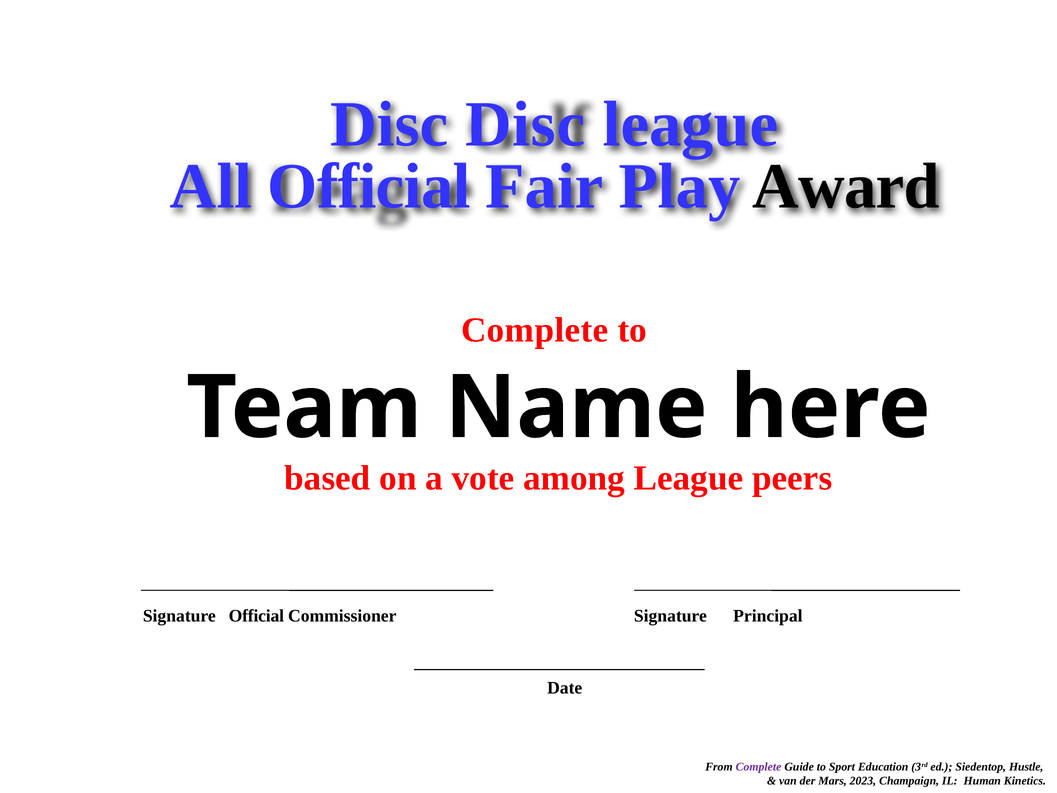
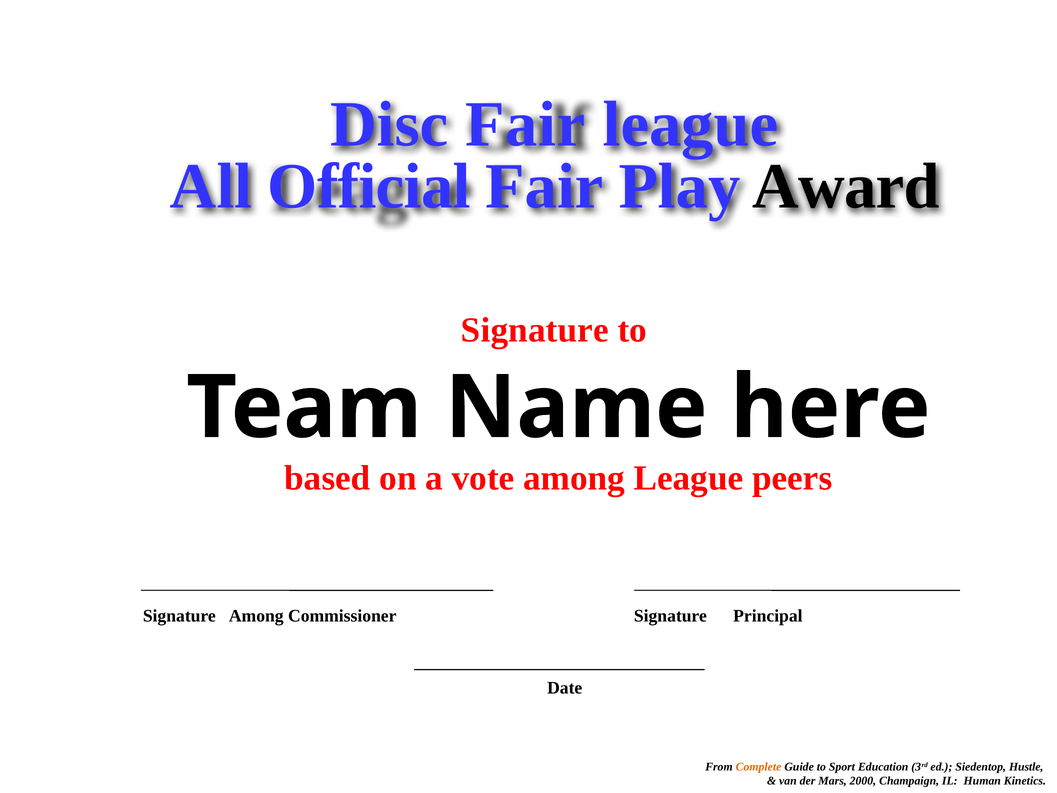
Disc Disc: Disc -> Fair (525, 124)
Complete: Complete -> Signature (535, 330)
Signature Official: Official -> Among (256, 616)
Complete colour: purple -> orange (759, 767)
2023: 2023 -> 2000 (863, 781)
